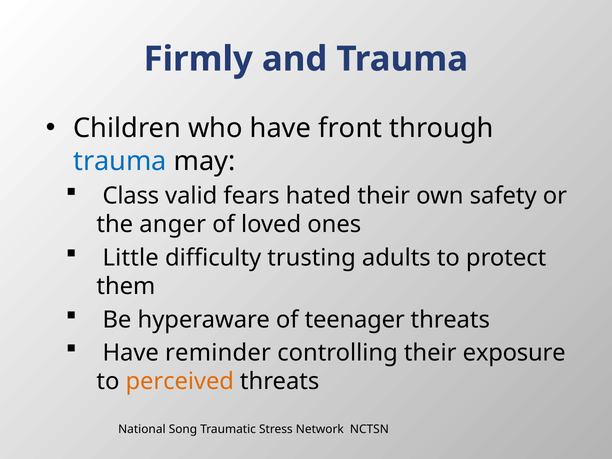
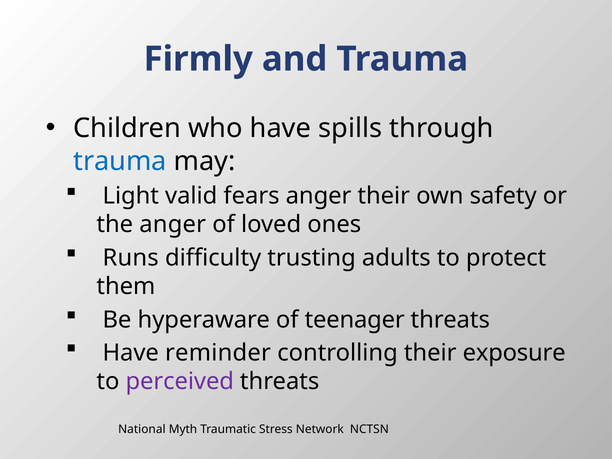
front: front -> spills (350, 128)
Class: Class -> Light (131, 196)
fears hated: hated -> anger (319, 196)
Little: Little -> Runs (131, 258)
perceived colour: orange -> purple (180, 381)
Song: Song -> Myth (183, 429)
